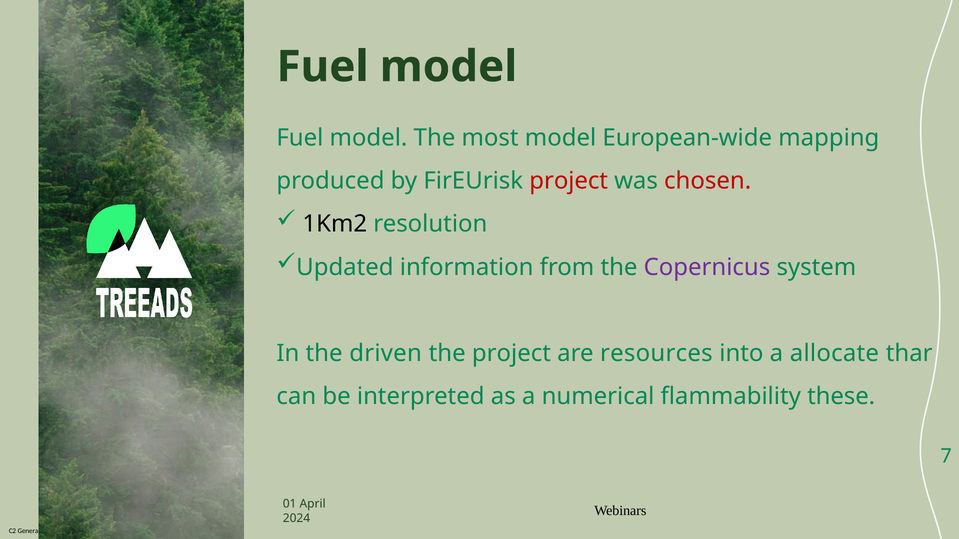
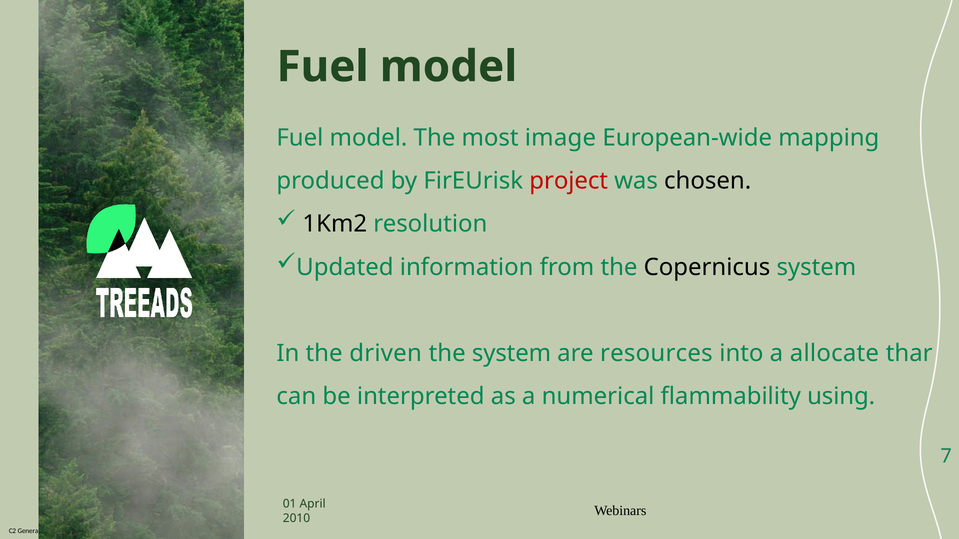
most model: model -> image (560, 138)
chosen colour: red -> black (708, 181)
Copernicus colour: purple -> black (707, 267)
the project: project -> system (512, 354)
these: these -> using (841, 397)
2024: 2024 -> 2010 (296, 519)
